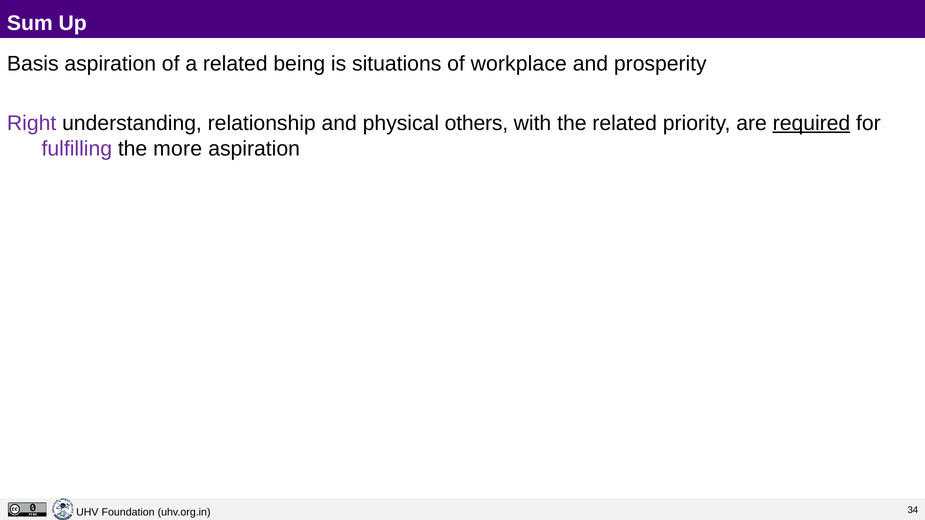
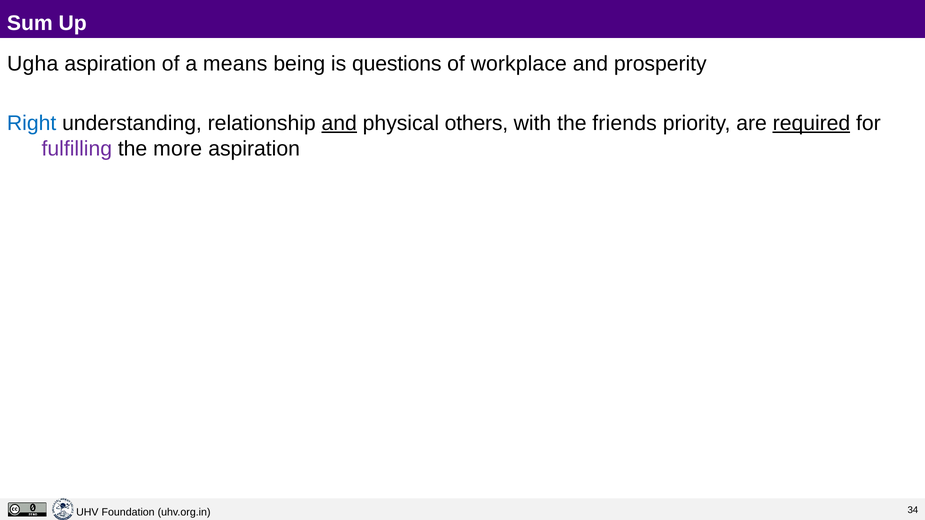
Basis: Basis -> Ugha (33, 64)
a related: related -> means (235, 64)
situations: situations -> questions (397, 64)
Right colour: purple -> blue (32, 123)
and underline: none -> present (339, 123)
the related: related -> friends (625, 123)
